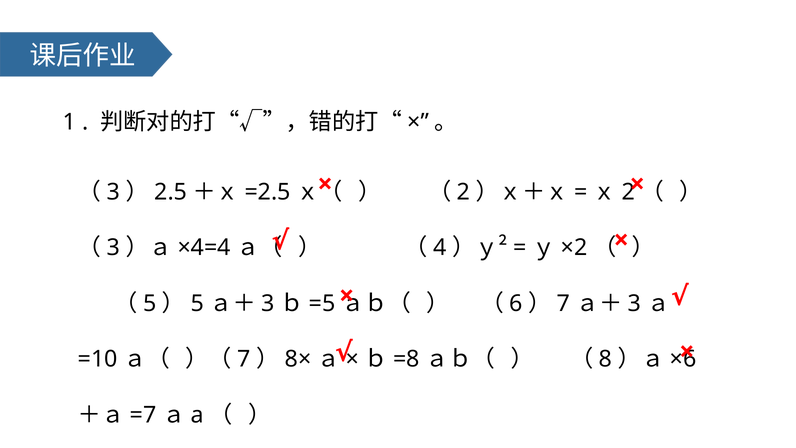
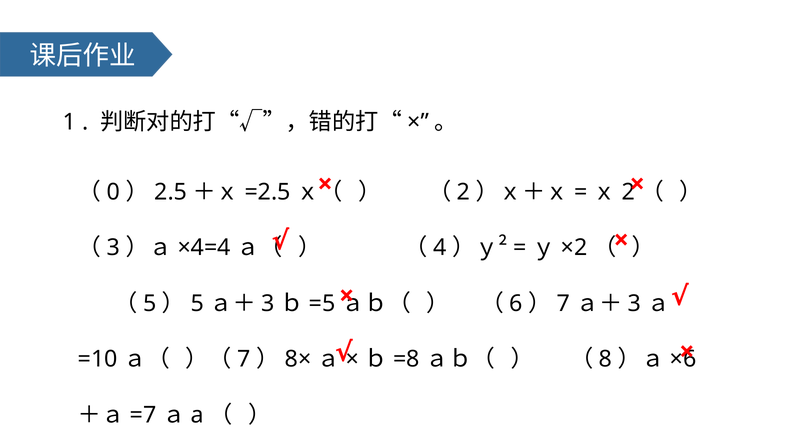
3: 3 -> 0 (113, 192)
